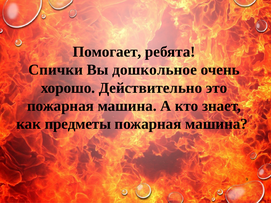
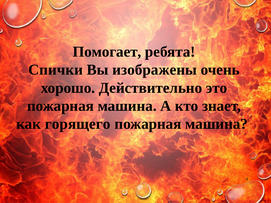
дошкольное: дошкольное -> изображены (155, 70)
предметы: предметы -> горящего (78, 124)
